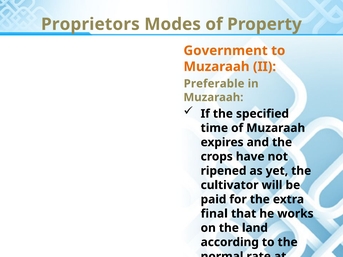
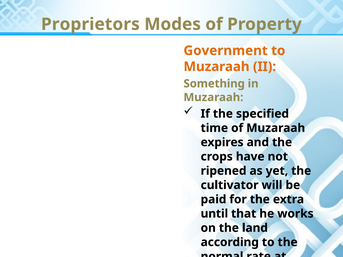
Preferable: Preferable -> Something (214, 84)
final: final -> until (214, 214)
